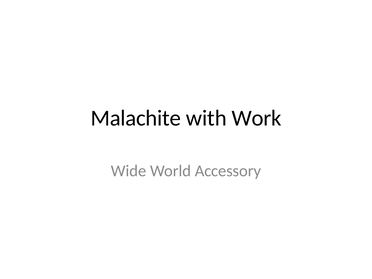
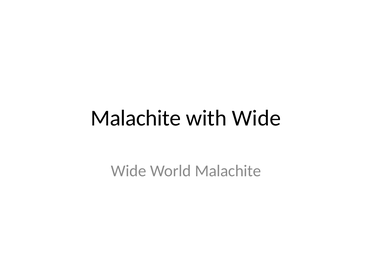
with Work: Work -> Wide (256, 118)
World Accessory: Accessory -> Malachite (228, 171)
